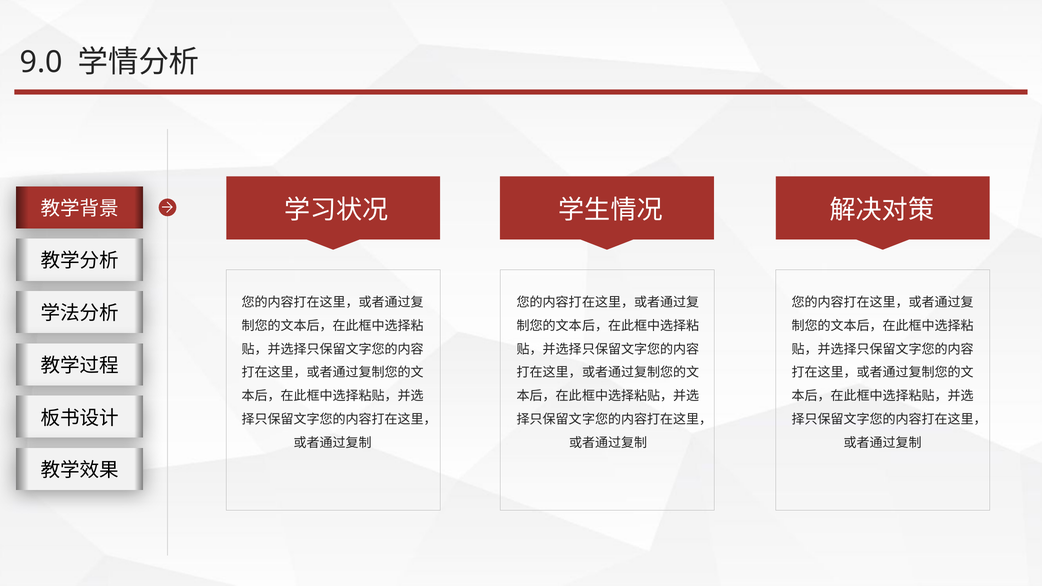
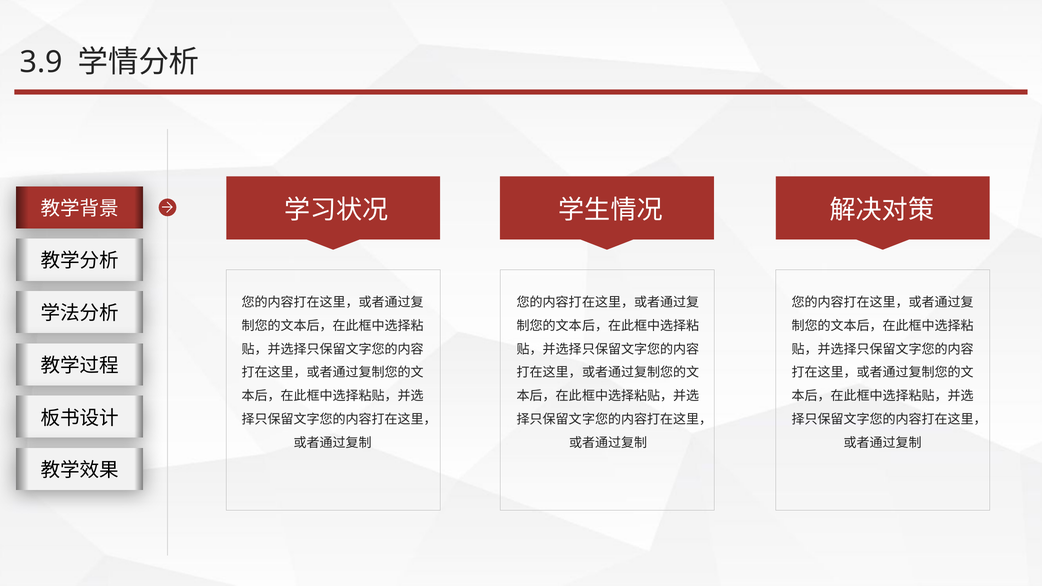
9.0: 9.0 -> 3.9 (41, 62)
